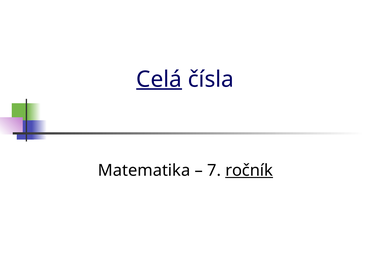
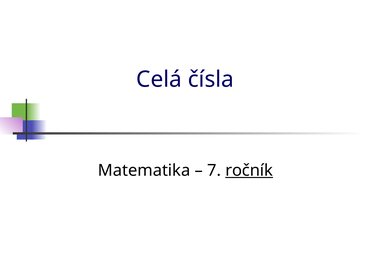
Celá underline: present -> none (159, 79)
